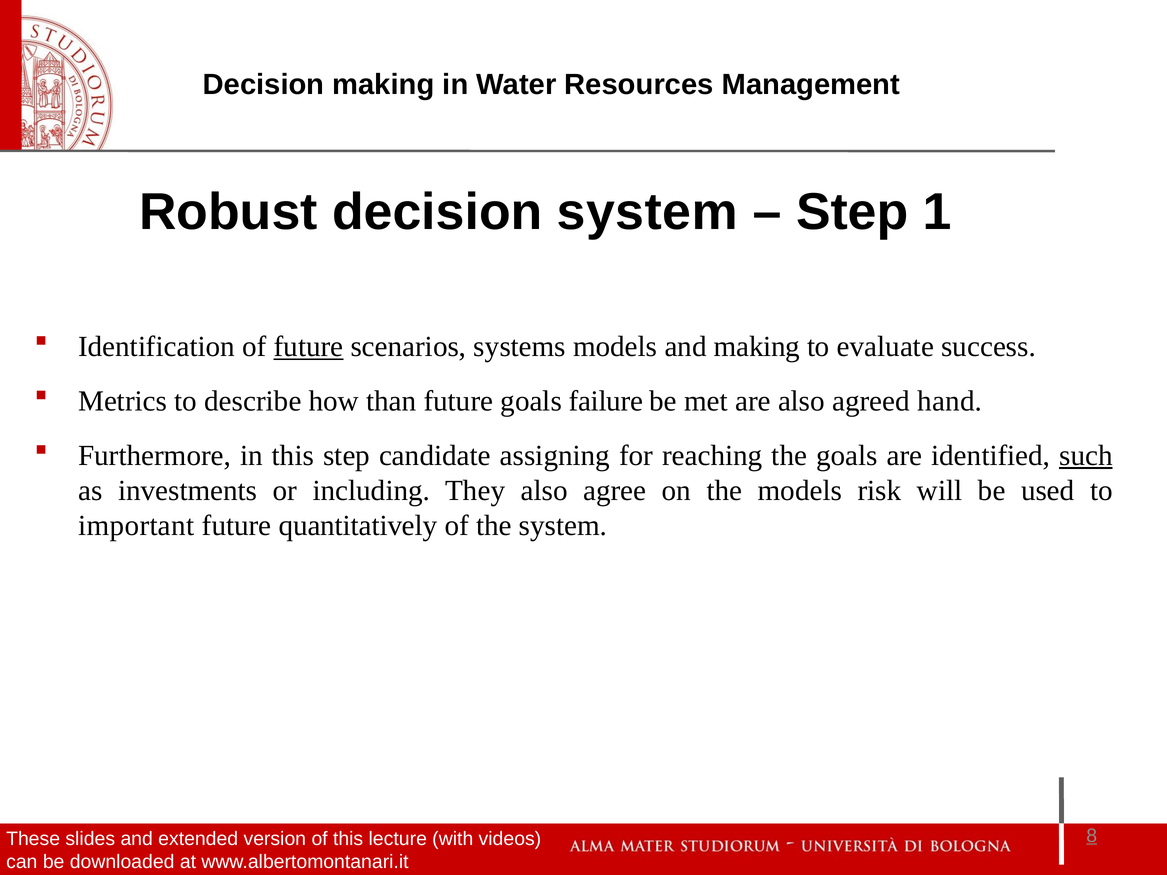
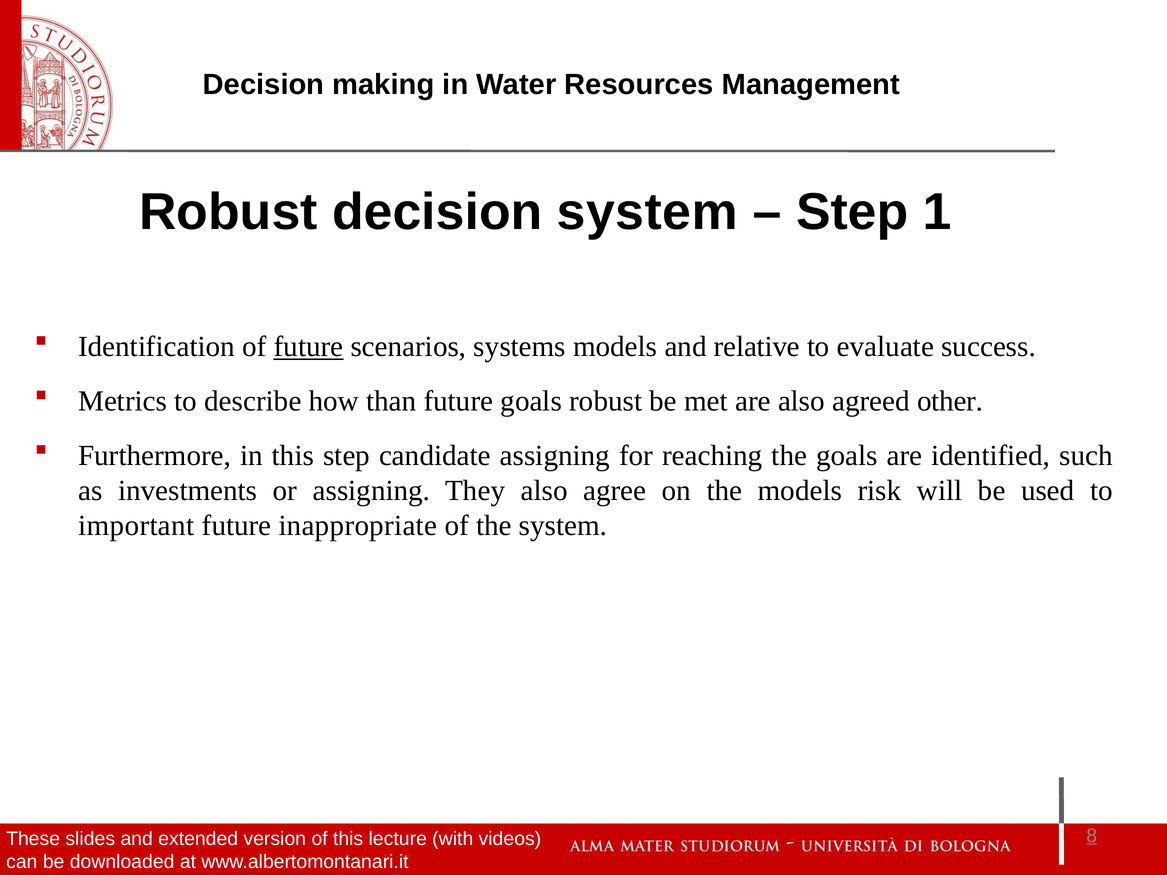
and making: making -> relative (757, 347)
goals failure: failure -> robust (606, 401)
hand: hand -> other (950, 401)
such underline: present -> none (1086, 456)
or including: including -> assigning (371, 491)
quantitatively: quantitatively -> inappropriate (358, 526)
